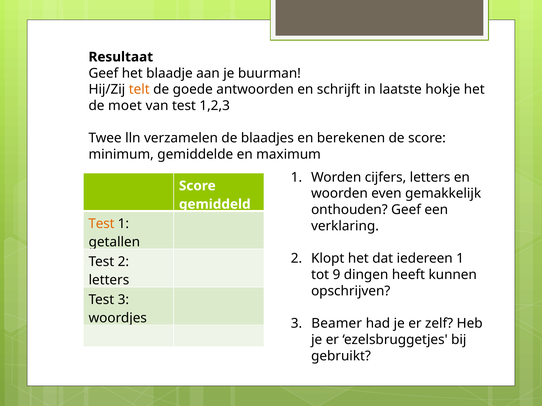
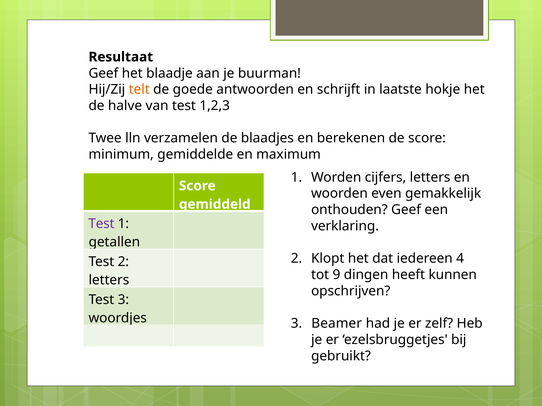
moet: moet -> halve (125, 106)
Test colour: orange -> purple (101, 224)
iedereen 1: 1 -> 4 (460, 259)
